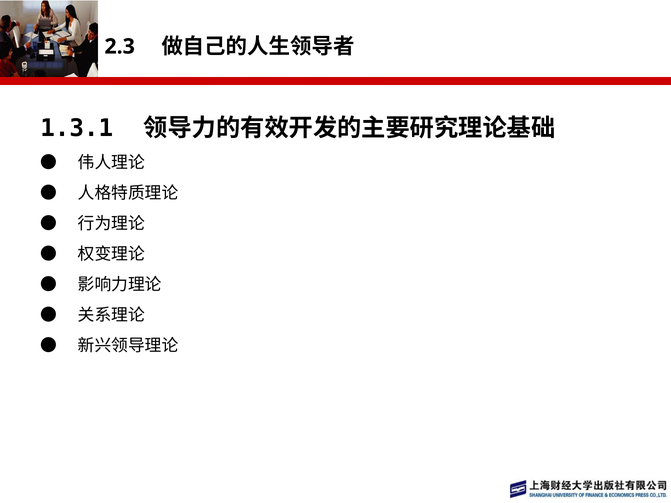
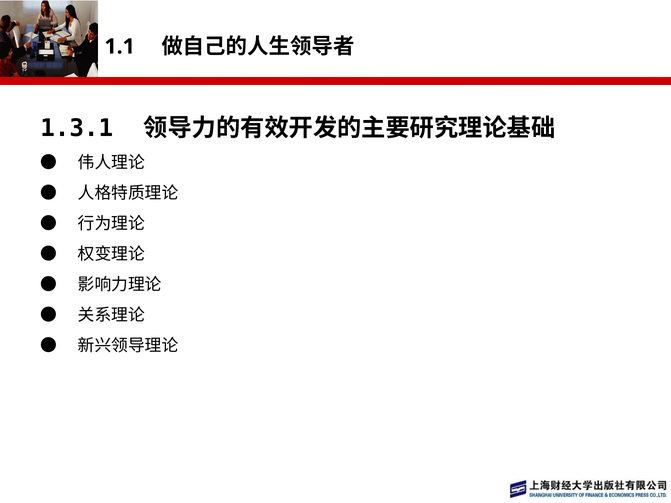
2.3: 2.3 -> 1.1 (120, 47)
